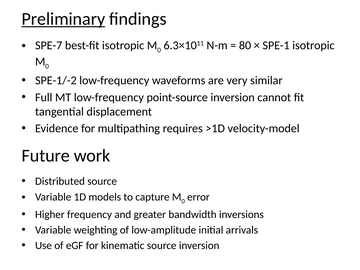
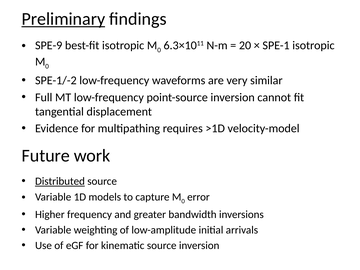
SPE-7: SPE-7 -> SPE-9 (49, 45)
80: 80 -> 20 (245, 45)
Distributed underline: none -> present (60, 181)
